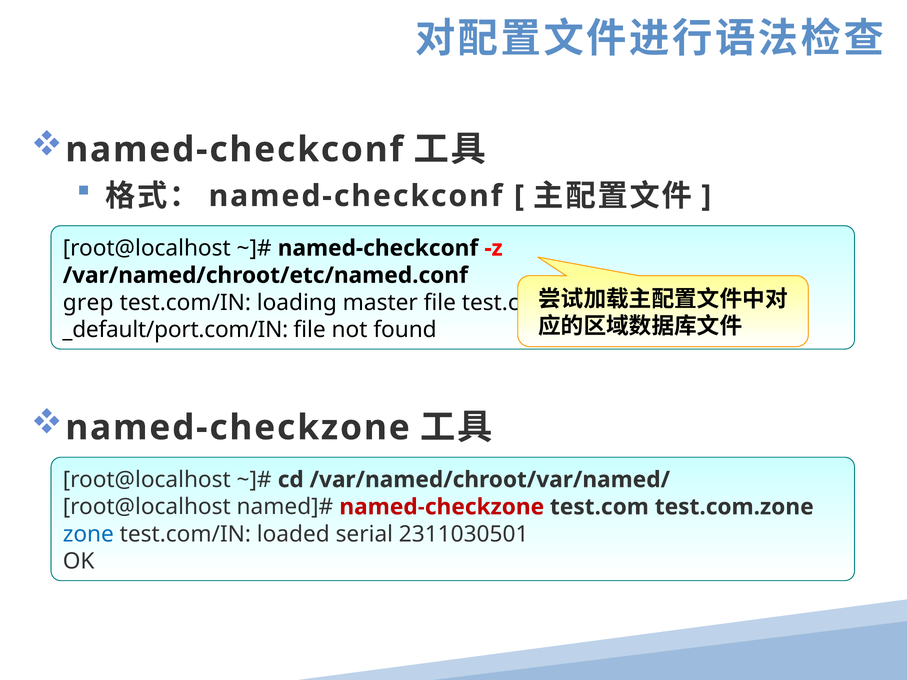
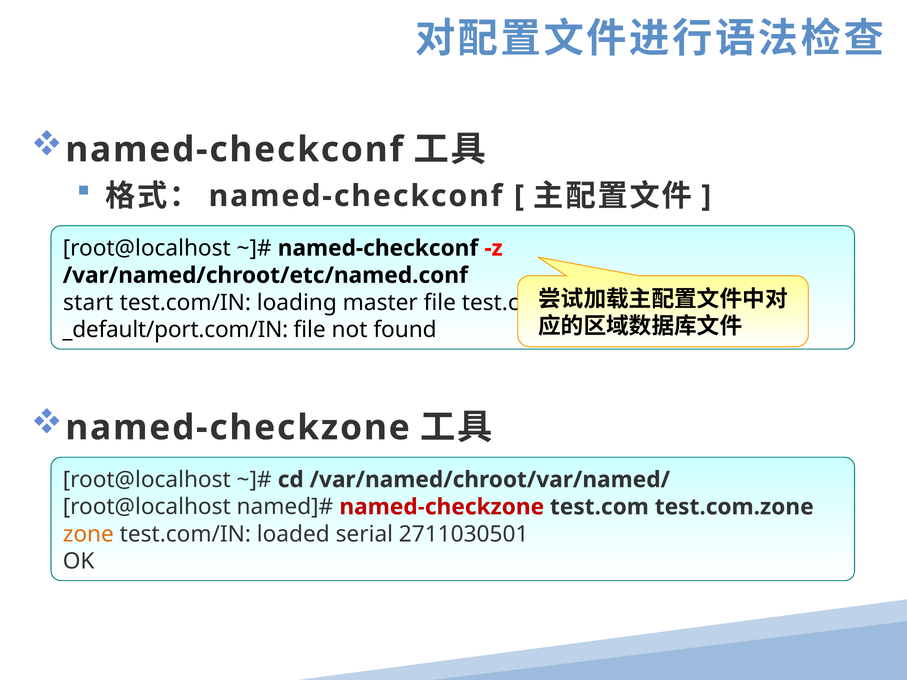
grep: grep -> start (88, 303)
zone colour: blue -> orange (88, 534)
2311030501: 2311030501 -> 2711030501 (464, 534)
